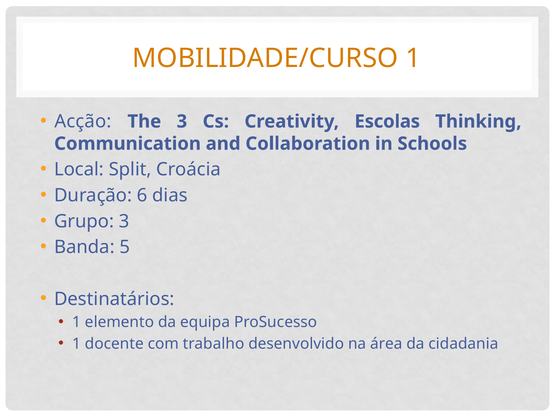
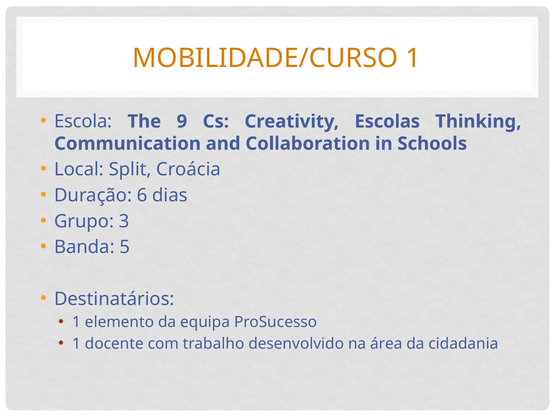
Acção: Acção -> Escola (83, 122)
The 3: 3 -> 9 (182, 122)
